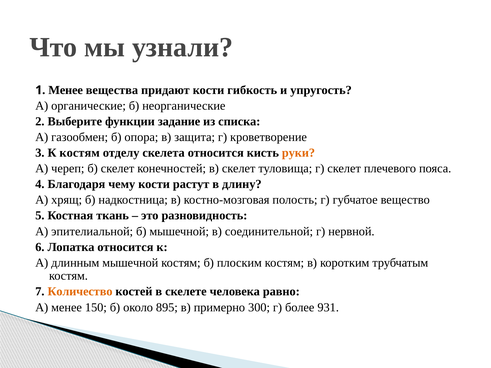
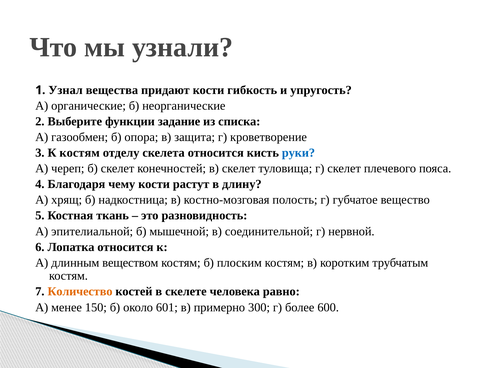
Менее: Менее -> Узнал (66, 90)
руки colour: orange -> blue (298, 153)
длинным мышечной: мышечной -> веществом (130, 263)
895: 895 -> 601 (167, 308)
931: 931 -> 600 (328, 308)
